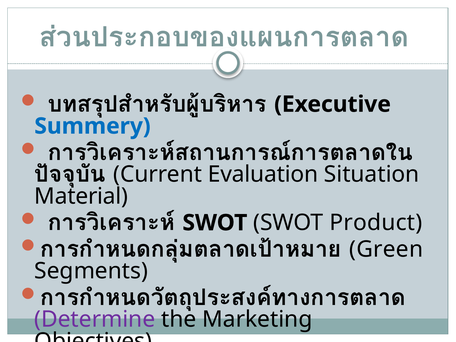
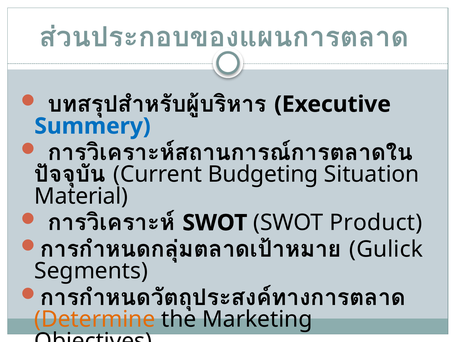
Evaluation: Evaluation -> Budgeting (263, 174)
Green: Green -> Gulick (386, 249)
Determine colour: purple -> orange (95, 319)
